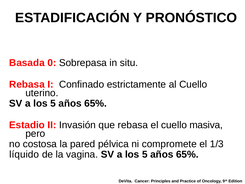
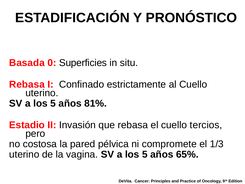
Sobrepasa: Sobrepasa -> Superficies (83, 63)
65%: 65% -> 81% (96, 103)
masiva: masiva -> tercios (206, 125)
líquido: líquido -> uterino (24, 154)
